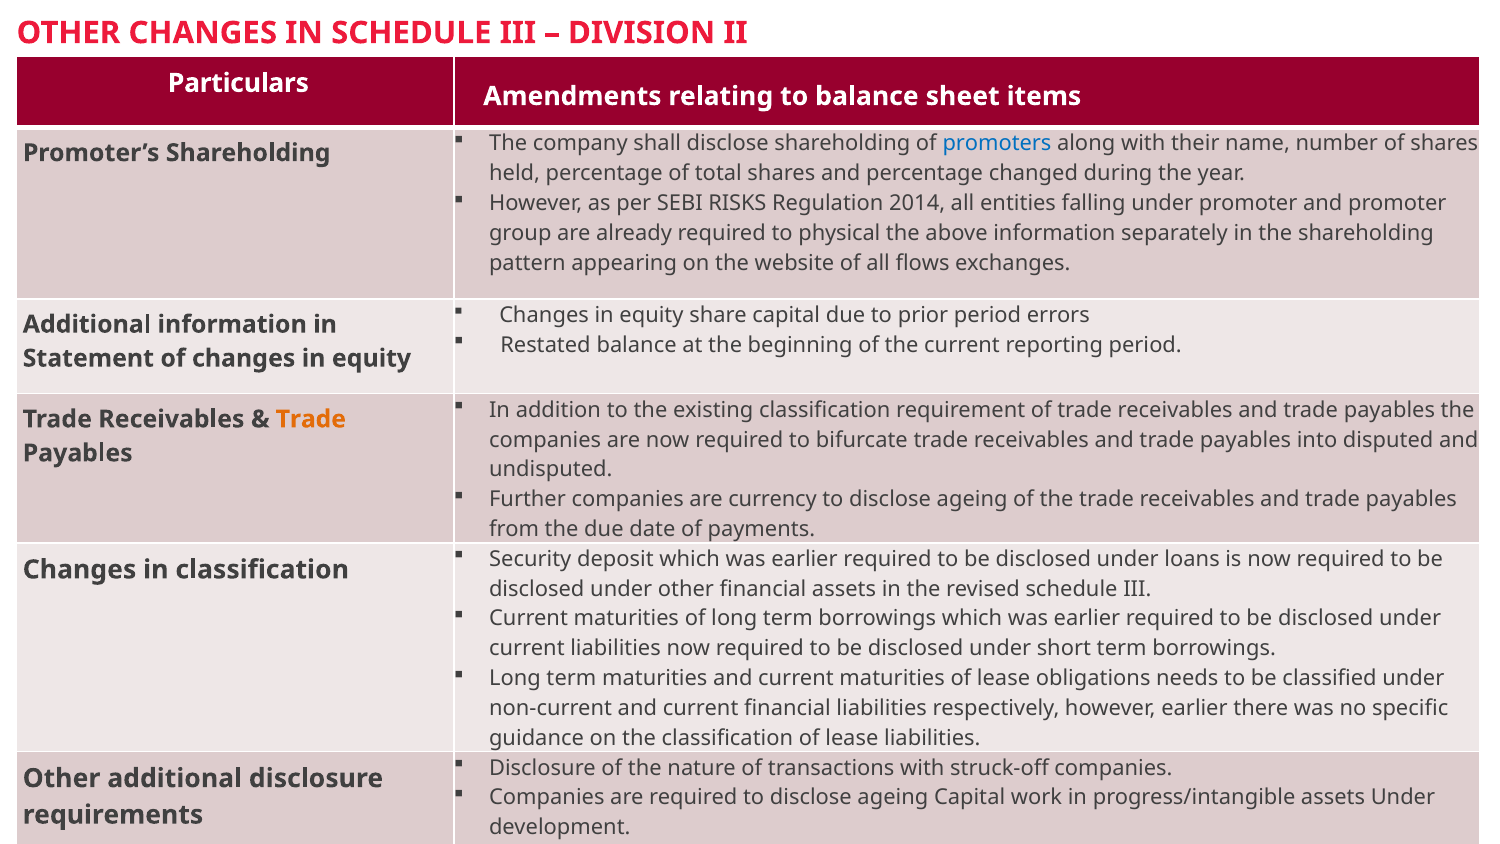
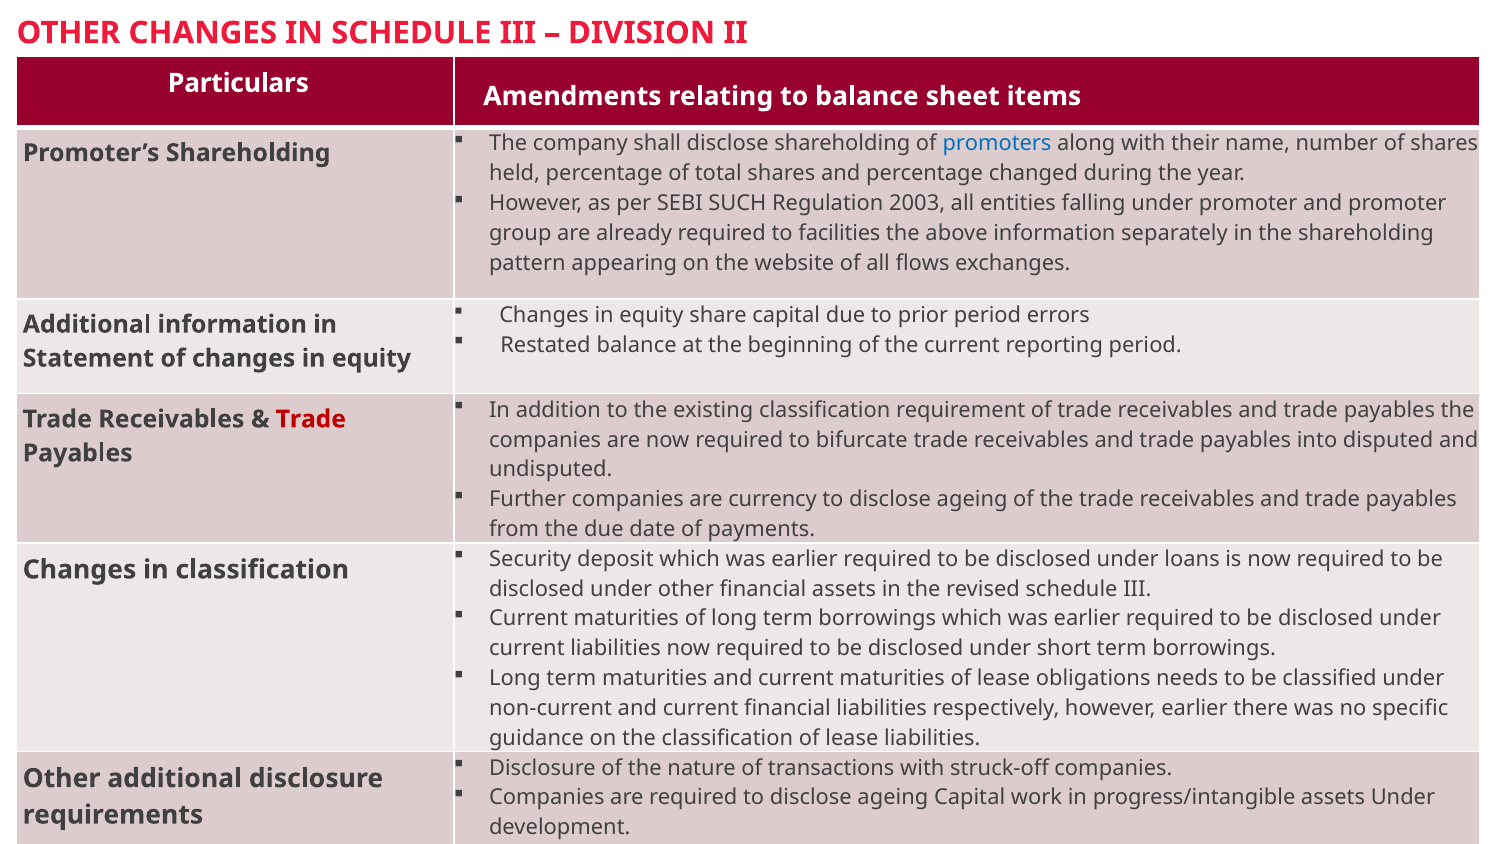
RISKS: RISKS -> SUCH (737, 203)
2014: 2014 -> 2003 (917, 203)
physical: physical -> facilities (839, 233)
Trade colour: orange -> red (311, 419)
